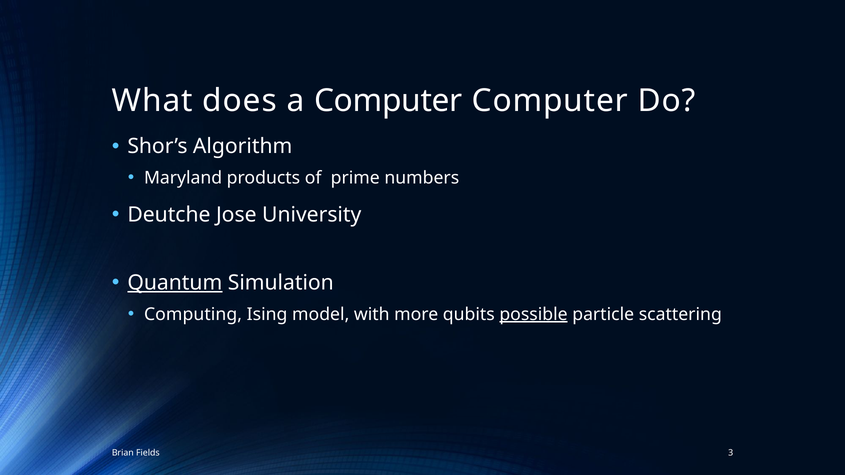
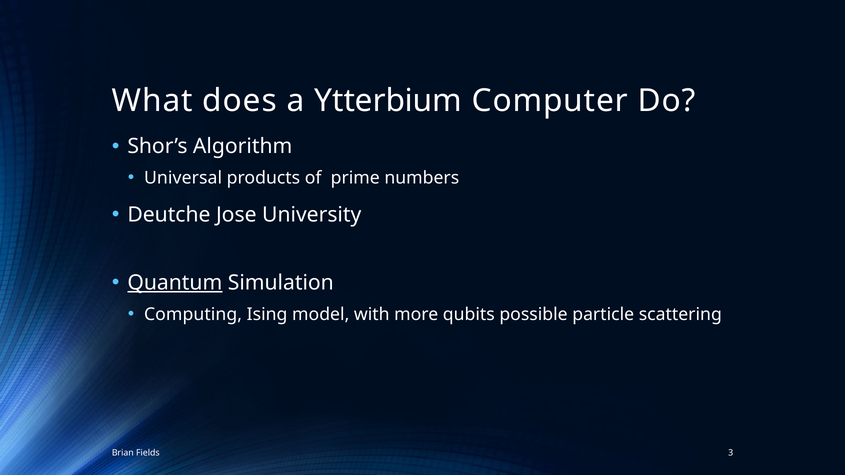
a Computer: Computer -> Ytterbium (388, 101)
Maryland: Maryland -> Universal (183, 178)
possible underline: present -> none (534, 314)
